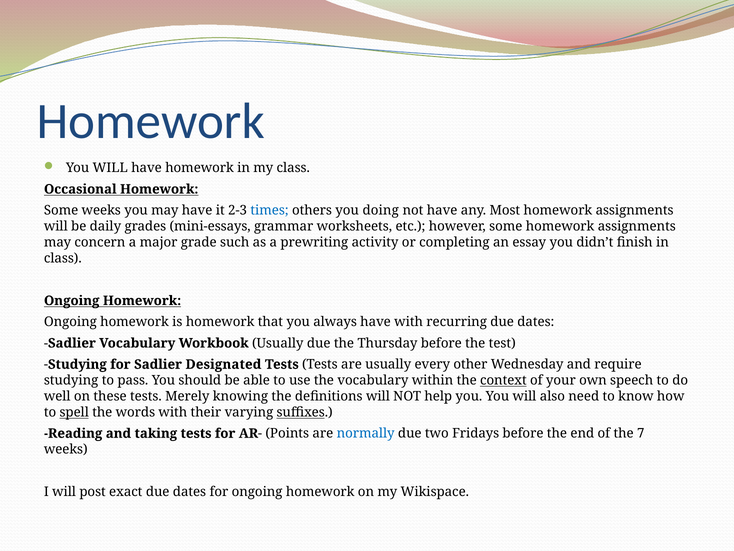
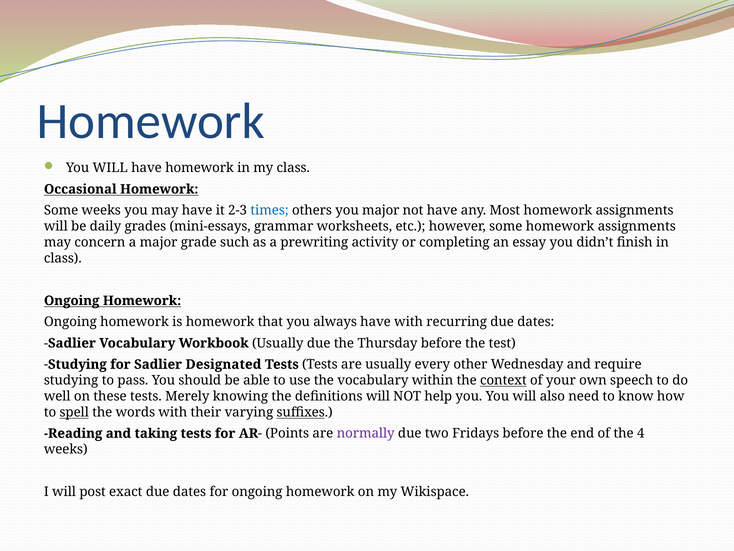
you doing: doing -> major (381, 210)
normally colour: blue -> purple (366, 433)
7: 7 -> 4 (641, 433)
